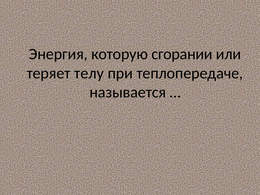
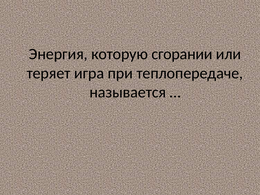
телу: телу -> игра (89, 73)
